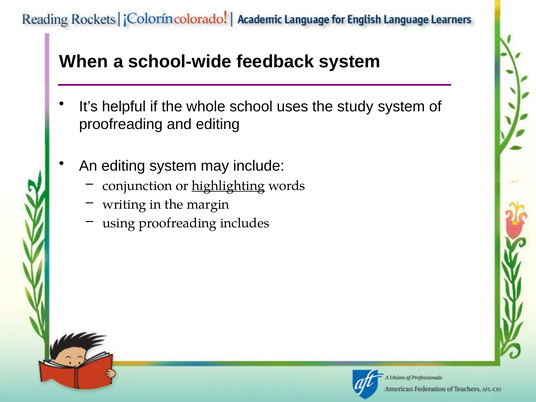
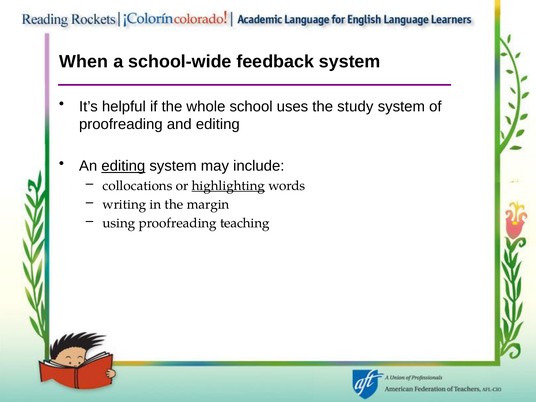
editing underline: none -> present (123, 166)
conjunction: conjunction -> collocations (137, 186)
includes: includes -> teaching (245, 223)
